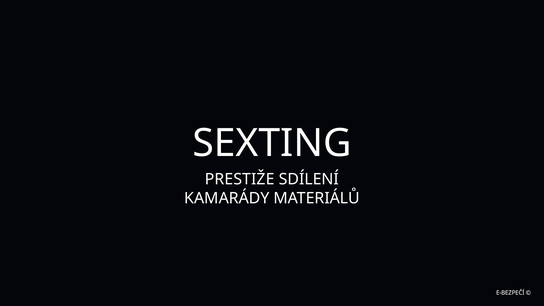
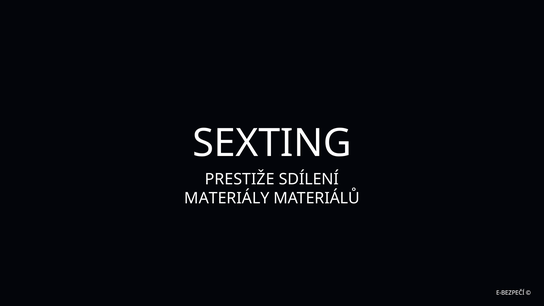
KAMARÁDY: KAMARÁDY -> MATERIÁLY (227, 198)
